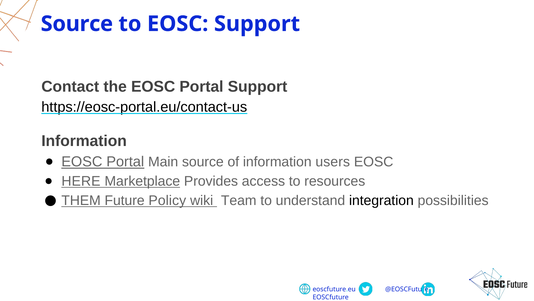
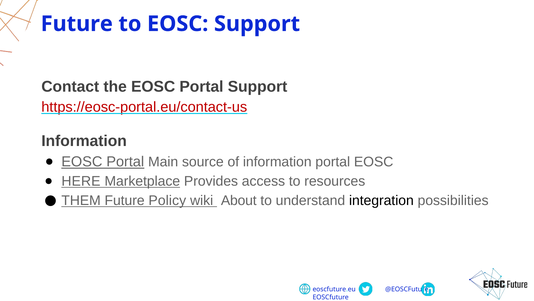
Source: Source -> Future (77, 24)
https://eosc-portal.eu/contact-us colour: black -> red (144, 107)
information users: users -> portal (333, 162)
Team: Team -> About (239, 200)
